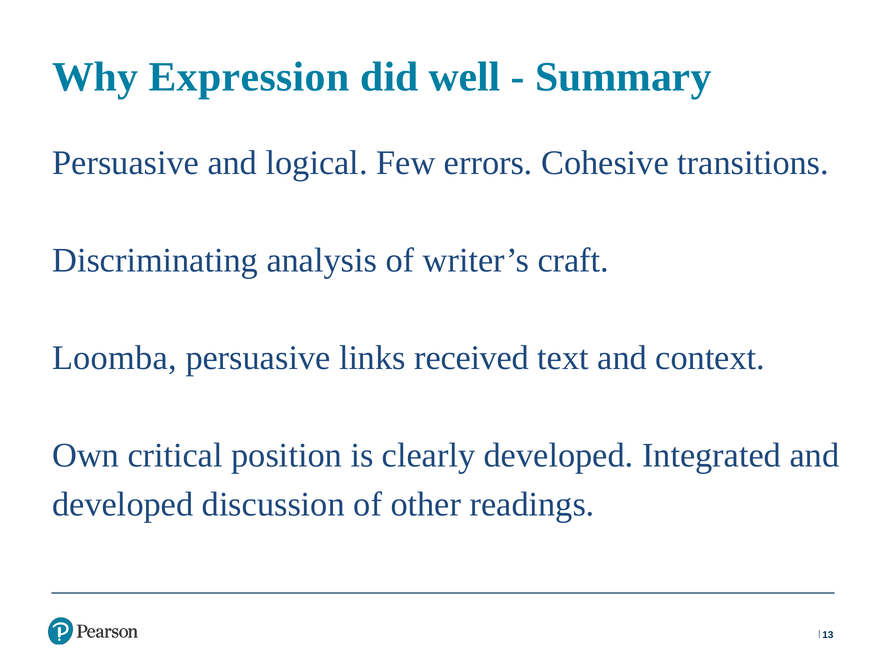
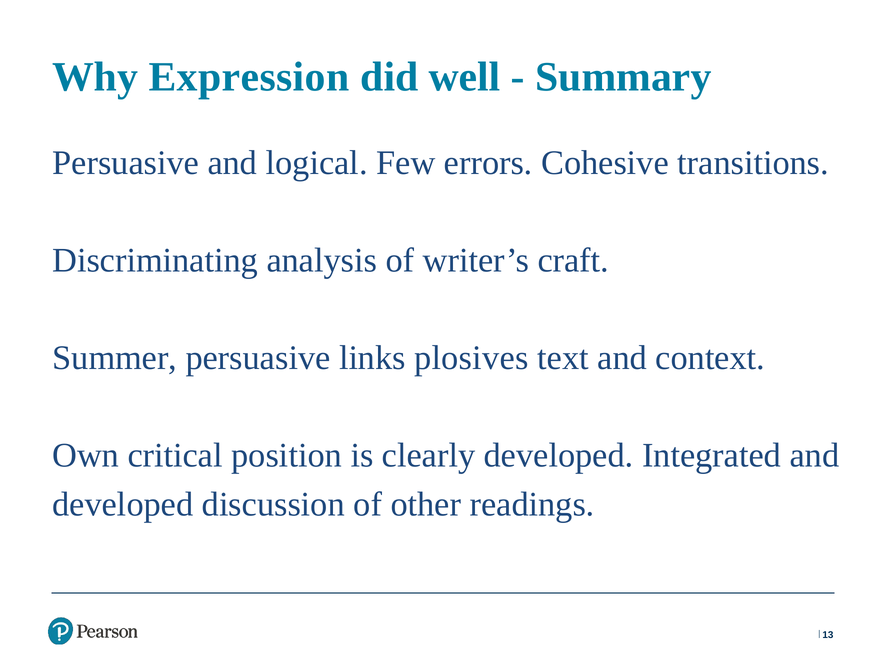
Loomba: Loomba -> Summer (115, 358)
received: received -> plosives (471, 358)
